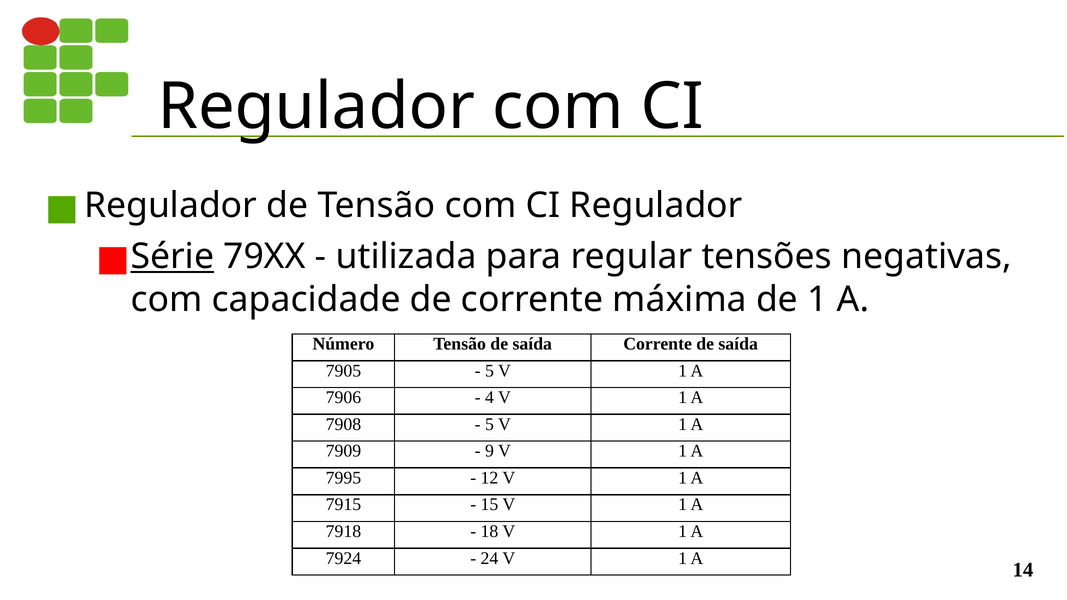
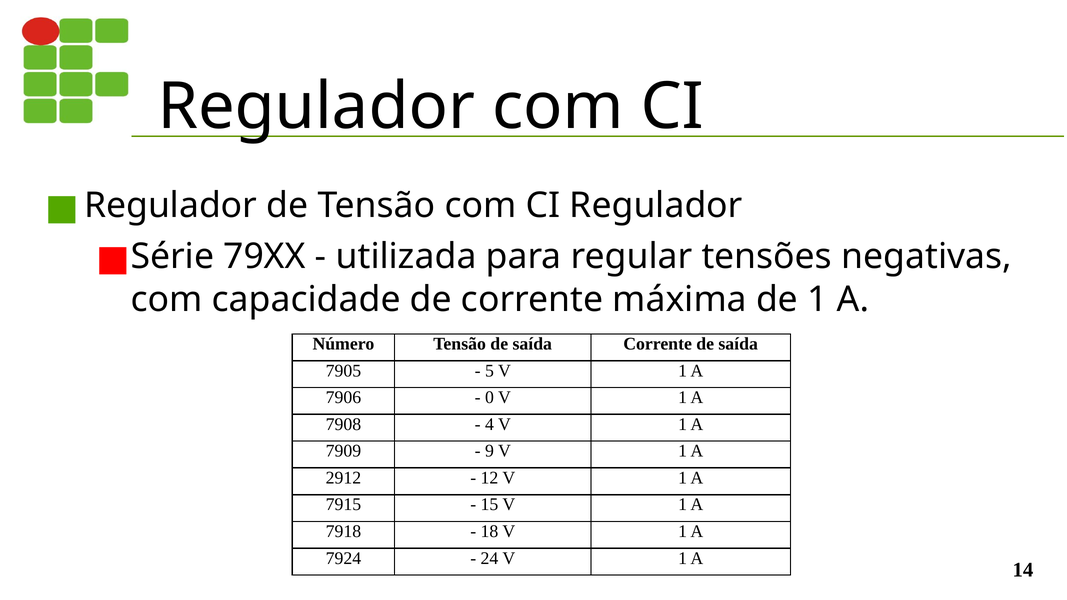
Série underline: present -> none (172, 257)
4: 4 -> 0 (489, 398)
5: 5 -> 4 (489, 424)
7995: 7995 -> 2912 (343, 478)
